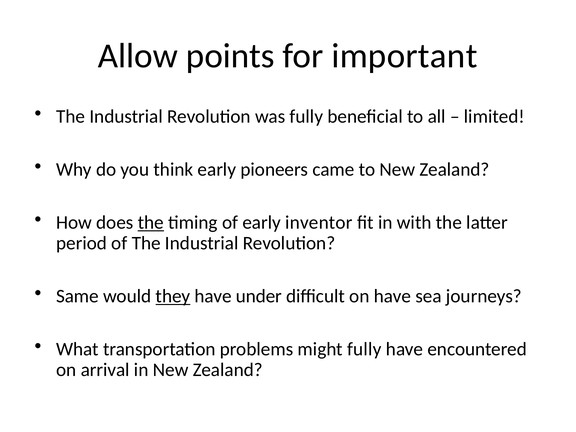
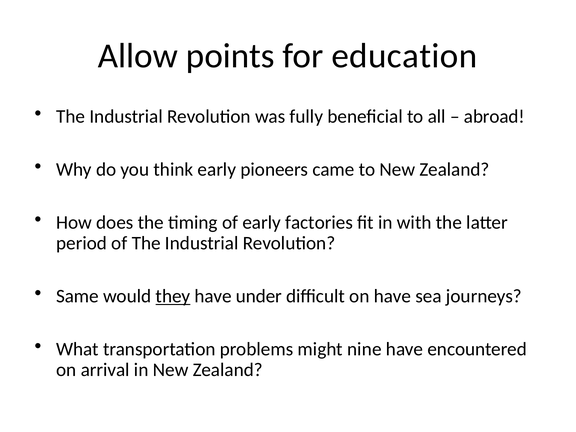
important: important -> education (404, 56)
limited: limited -> abroad (494, 117)
the underline: present -> none (151, 222)
inventor: inventor -> factories (319, 222)
might fully: fully -> nine (364, 349)
